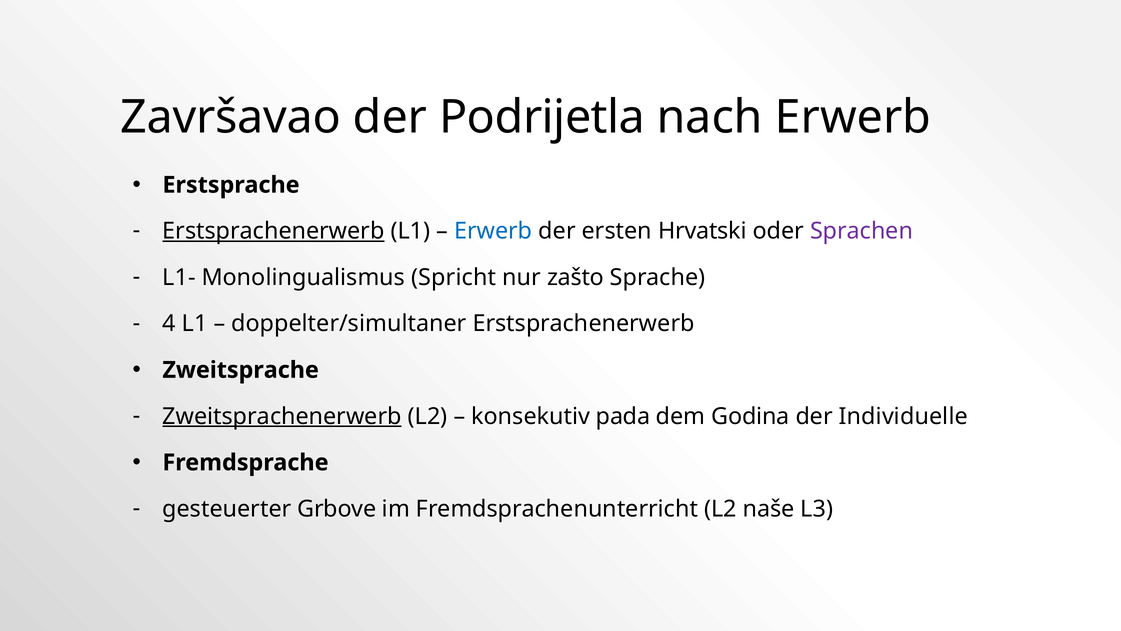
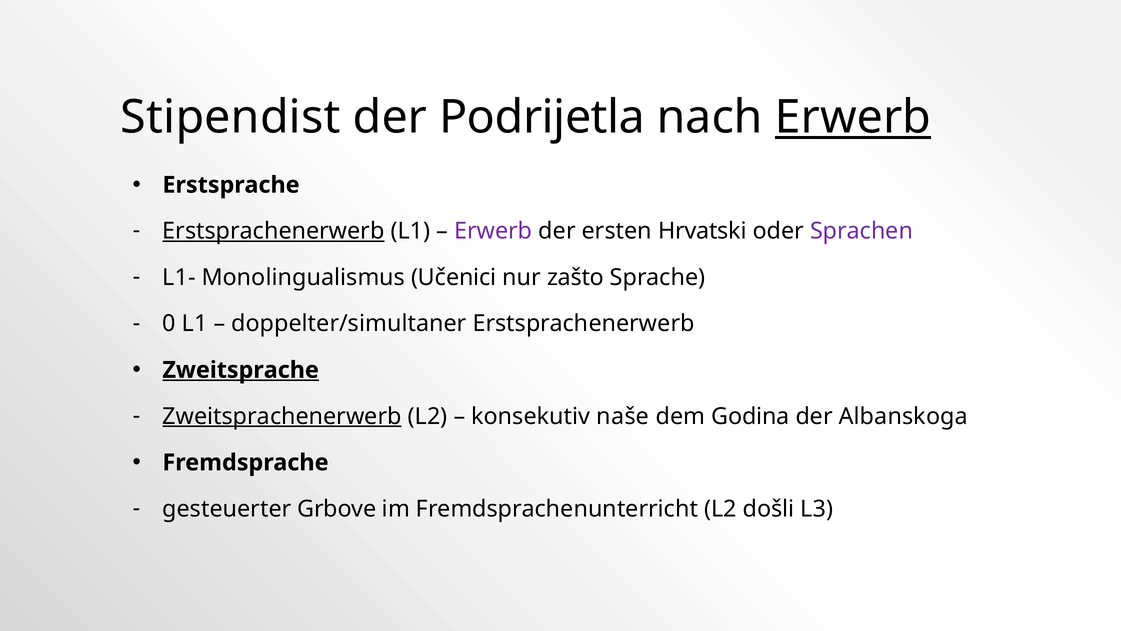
Završavao: Završavao -> Stipendist (230, 117)
Erwerb underline: none -> present (853, 117)
Erwerb colour: blue -> purple (493, 231)
Spricht: Spricht -> Učenici (454, 277)
4: 4 -> 0 (169, 324)
Zweitsprache underline: none -> present (241, 370)
pada: pada -> naše (623, 416)
Individuelle: Individuelle -> Albanskoga (903, 416)
naše: naše -> došli (769, 509)
